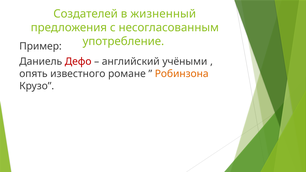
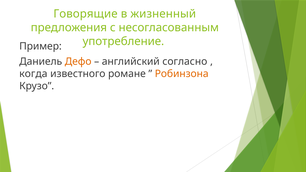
Создателей: Создателей -> Говорящие (85, 14)
Дефо colour: red -> orange (78, 62)
учёными: учёными -> согласно (185, 62)
опять: опять -> когда (33, 74)
